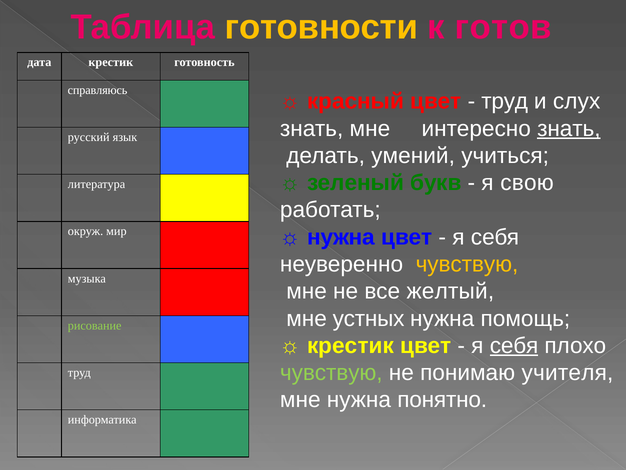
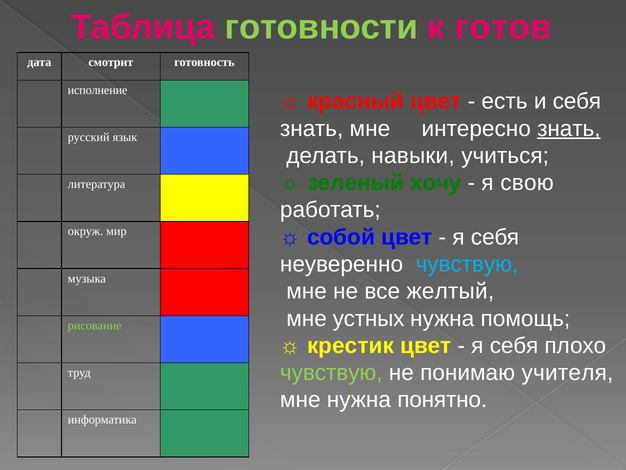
готовности colour: yellow -> light green (322, 27)
дата крестик: крестик -> смотрит (111, 62)
справляюсь: справляюсь -> исполнение (98, 90)
труд: труд -> есть (505, 101)
и слух: слух -> себя (577, 101)
умений: умений -> навыки (413, 156)
букв: букв -> хочу (436, 183)
нужна: нужна -> собой (341, 237)
чувствую colour: yellow -> light blue (467, 264)
себя underline: present -> none (514, 345)
